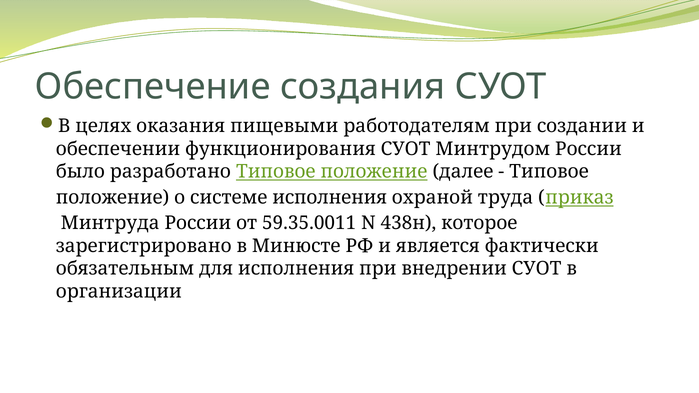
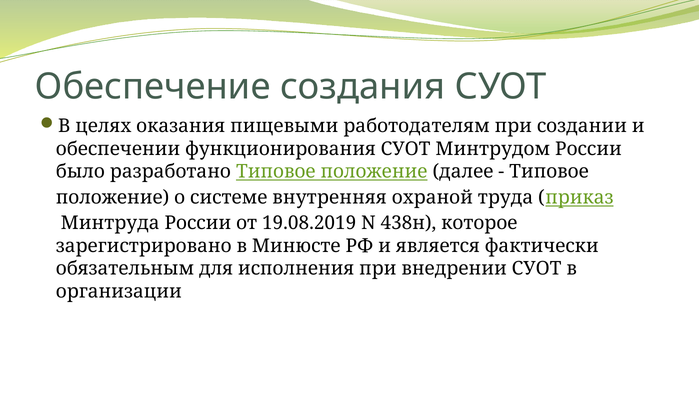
системе исполнения: исполнения -> внутренняя (330, 197)
59.35.0011: 59.35.0011 -> 19.08.2019 (309, 223)
